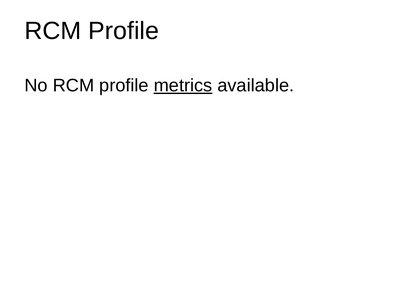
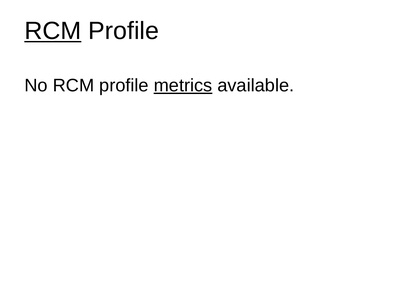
RCM underline: none -> present (53, 31)
